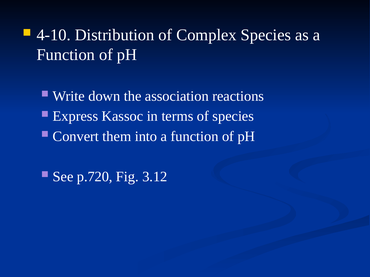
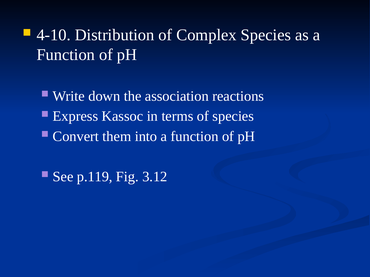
p.720: p.720 -> p.119 (95, 177)
